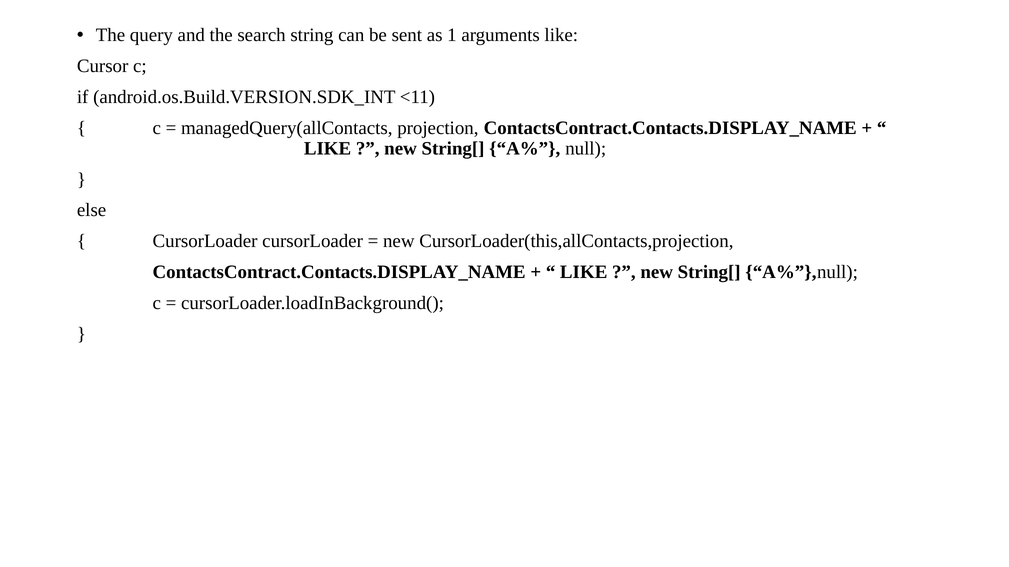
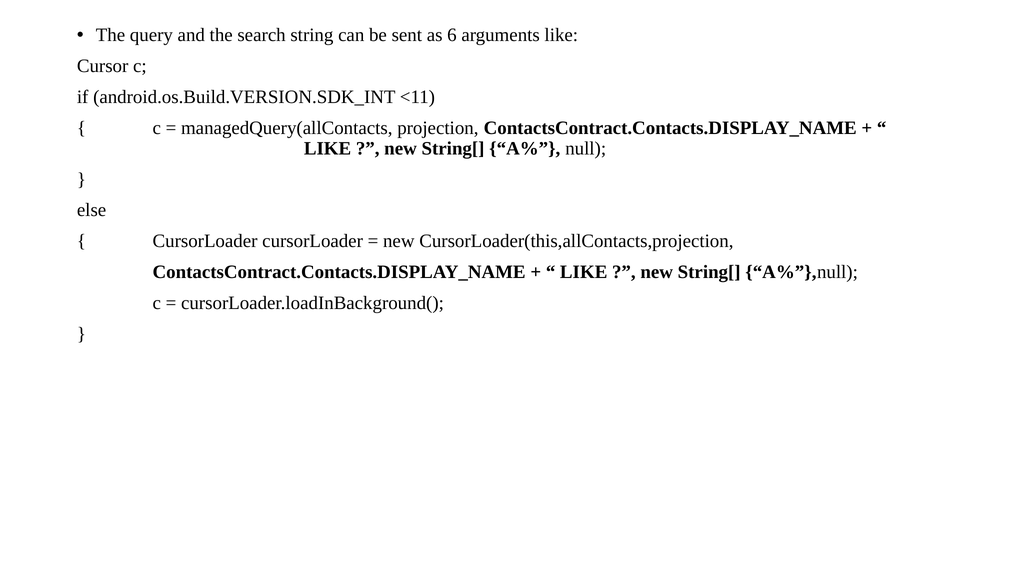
1: 1 -> 6 (452, 35)
